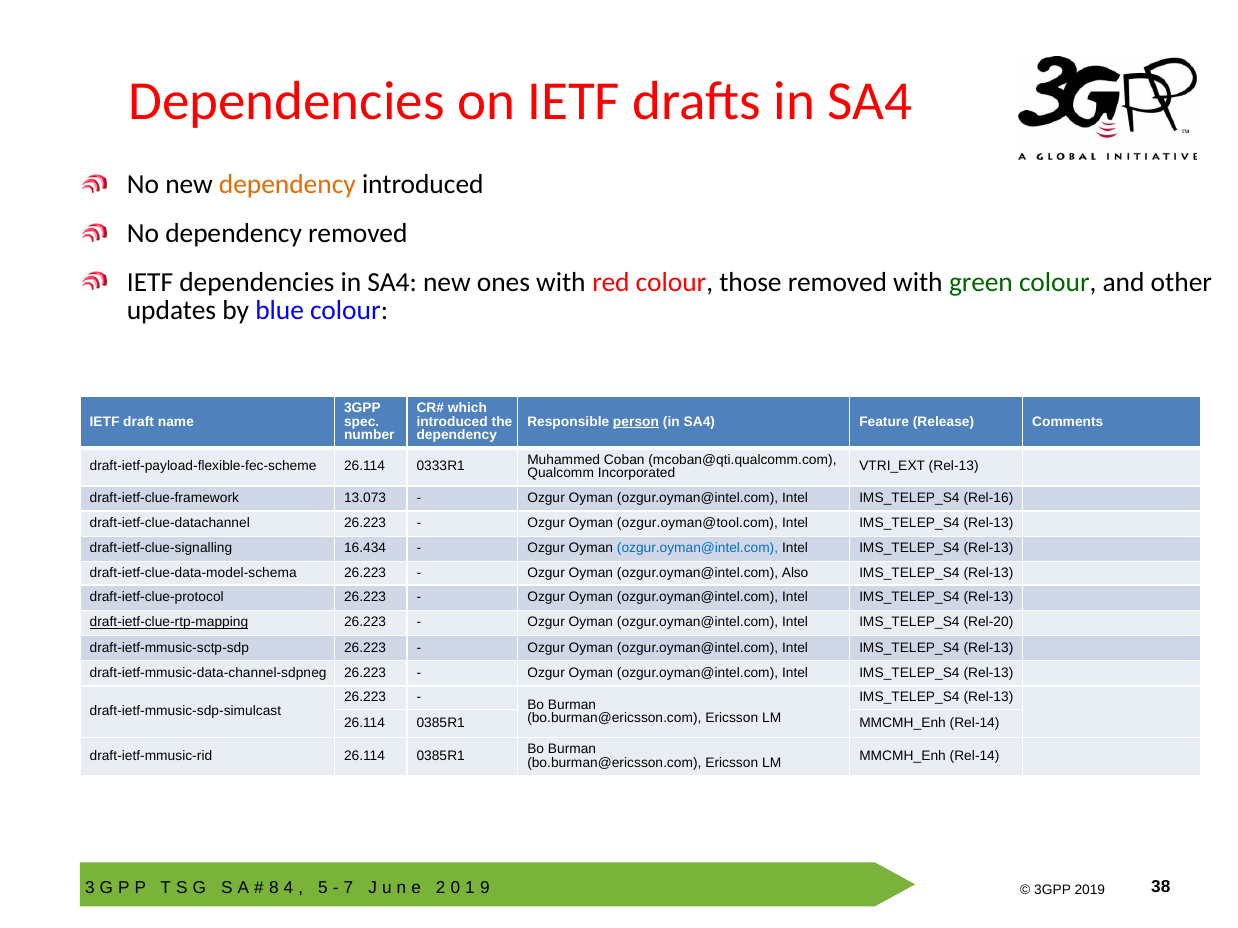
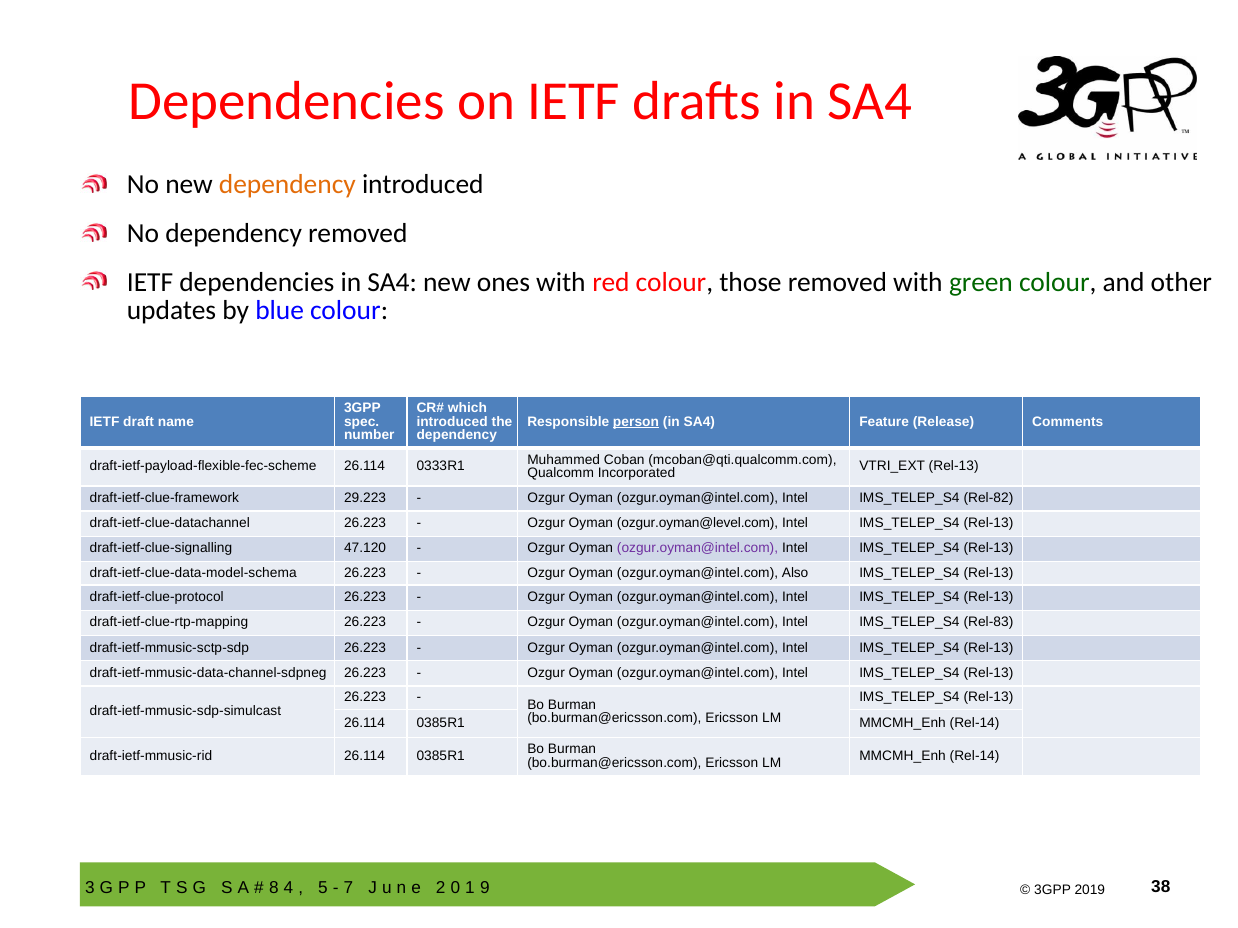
13.073: 13.073 -> 29.223 (365, 498)
Rel-16: Rel-16 -> Rel-82 (988, 498)
ozgur.oyman@tool.com: ozgur.oyman@tool.com -> ozgur.oyman@level.com (698, 523)
16.434: 16.434 -> 47.120 (365, 549)
ozgur.oyman@intel.com colour: blue -> purple (698, 549)
draft-ietf-clue-rtp-mapping underline: present -> none (169, 623)
Rel-20: Rel-20 -> Rel-83 (988, 623)
